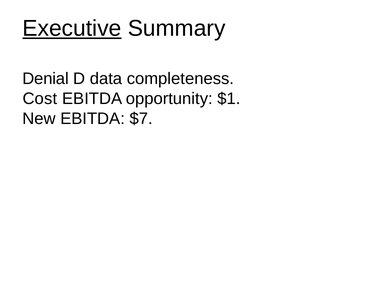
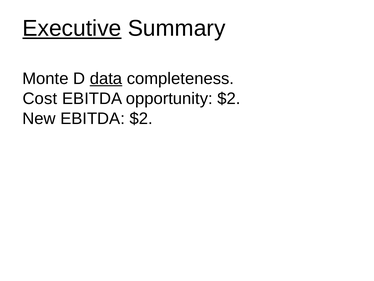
Denial: Denial -> Monte (45, 78)
data underline: none -> present (106, 78)
opportunity $1: $1 -> $2 (229, 98)
EBITDA $7: $7 -> $2 (141, 118)
